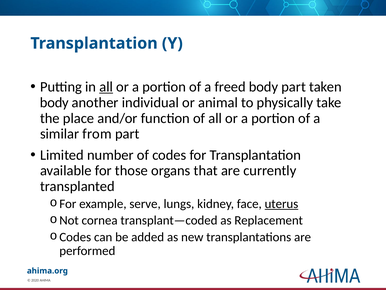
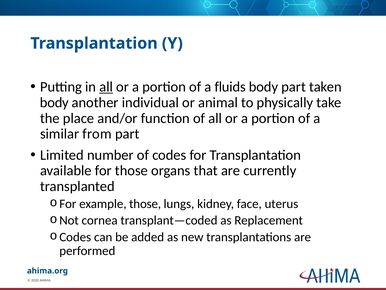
freed: freed -> fluids (230, 87)
example serve: serve -> those (145, 203)
uterus underline: present -> none (281, 203)
